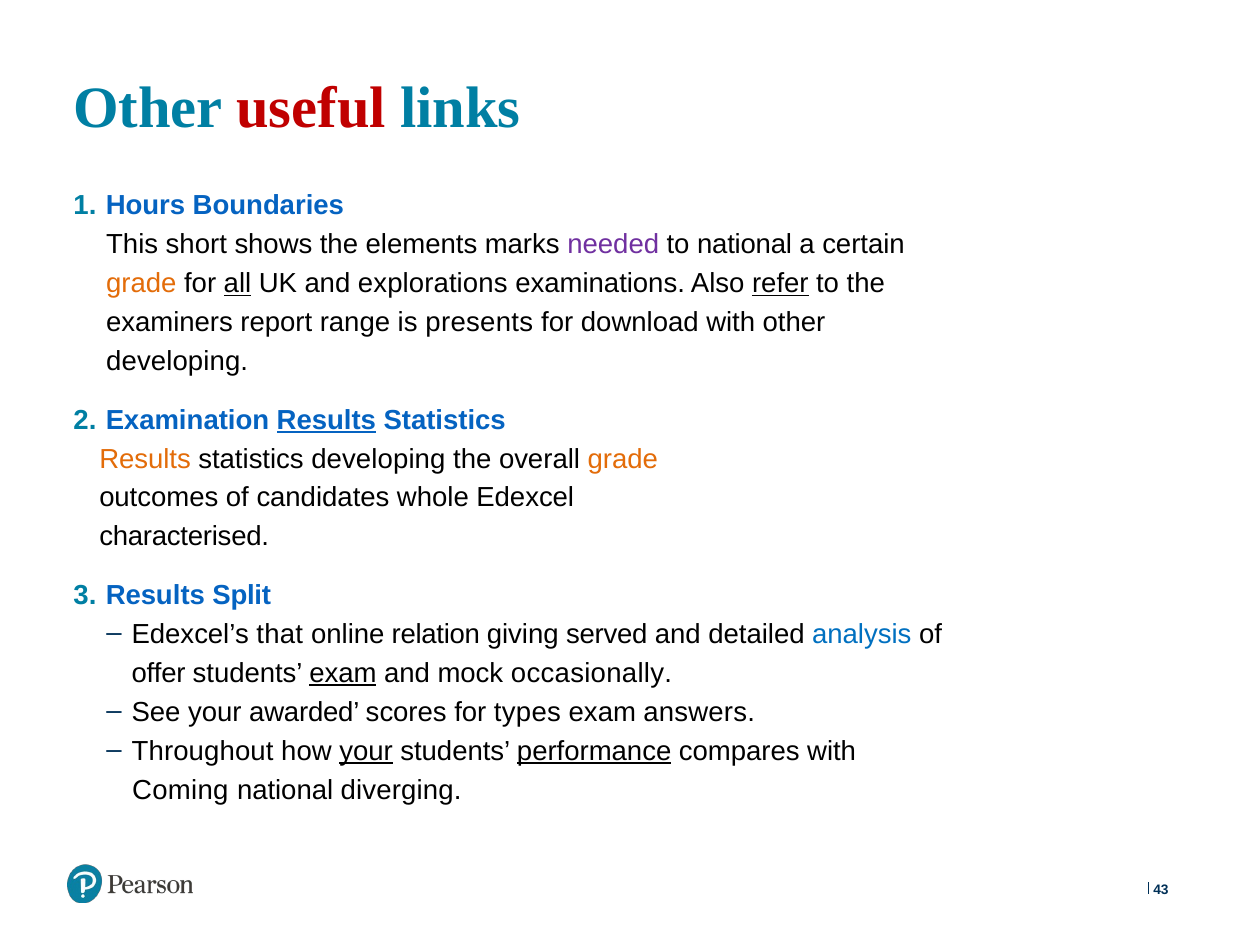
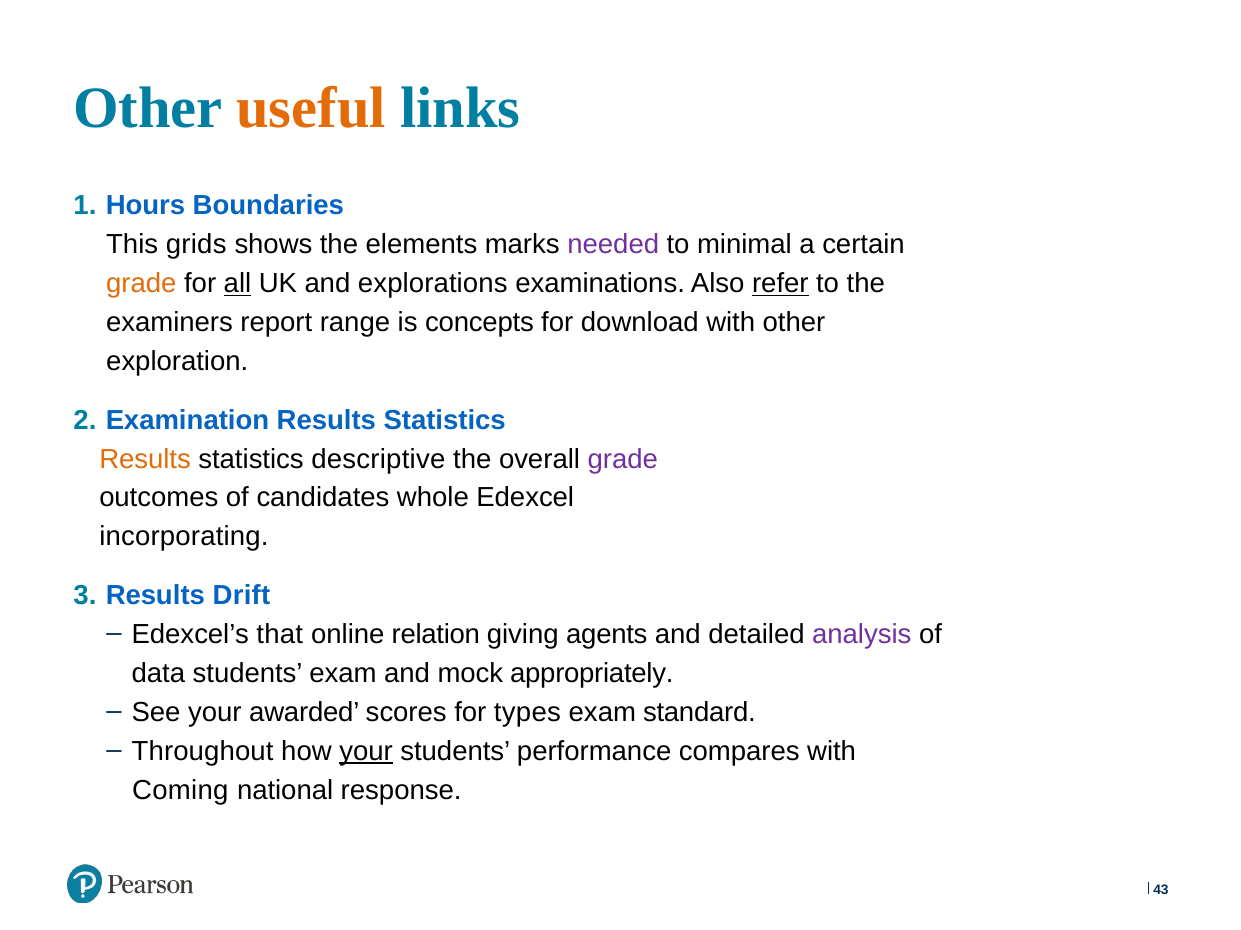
useful colour: red -> orange (311, 108)
short: short -> grids (196, 245)
to national: national -> minimal (744, 245)
presents: presents -> concepts (480, 323)
developing: developing -> exploration (177, 362)
Results underline: present -> none (326, 420)
statistics developing: developing -> descriptive (378, 459)
grade colour: orange -> purple (623, 459)
characterised: characterised -> incorporating (184, 537)
Split: Split -> Drift (241, 596)
served: served -> agents (607, 635)
analysis colour: blue -> purple (862, 635)
offer: offer -> data (158, 674)
exam underline: present -> none (343, 674)
occasionally: occasionally -> appropriately (592, 674)
answers: answers -> standard (699, 713)
performance underline: present -> none (594, 752)
diverging: diverging -> response (401, 791)
